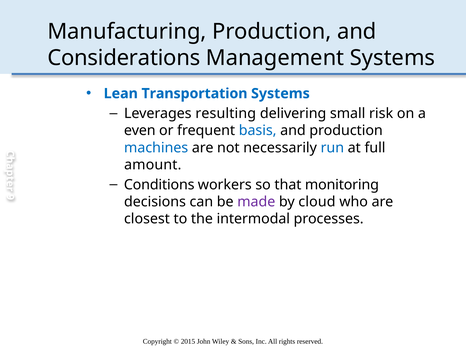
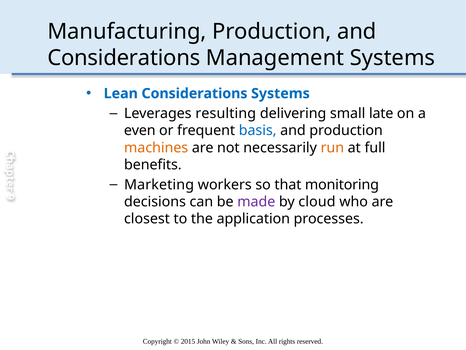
Lean Transportation: Transportation -> Considerations (194, 93)
risk: risk -> late (381, 113)
machines colour: blue -> orange (156, 147)
run colour: blue -> orange (332, 147)
amount: amount -> benefits (153, 164)
Conditions: Conditions -> Marketing (159, 184)
intermodal: intermodal -> application (253, 219)
